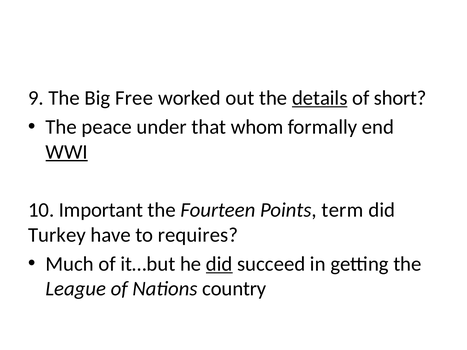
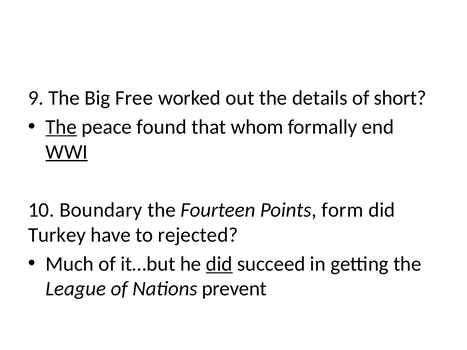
details underline: present -> none (320, 98)
The underline: none -> present (61, 127)
under: under -> found (162, 127)
Important: Important -> Boundary (101, 210)
term: term -> form (342, 210)
requires: requires -> rejected (198, 235)
country: country -> prevent (234, 289)
